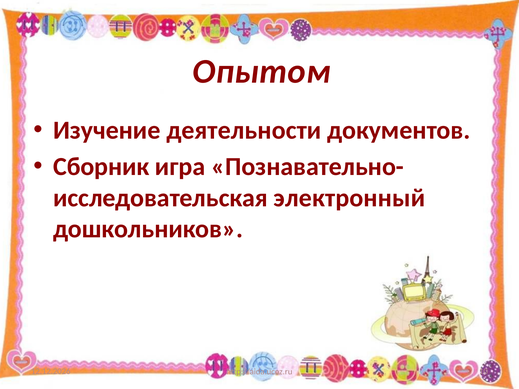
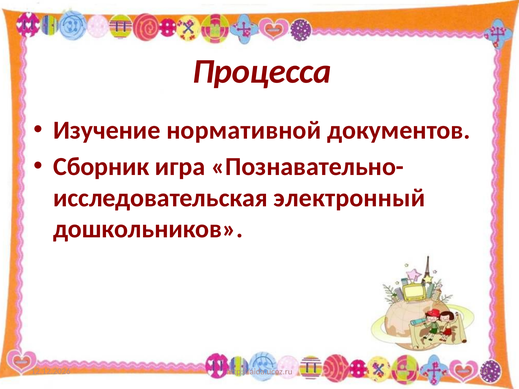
Опытом: Опытом -> Процесса (262, 71)
деятельности: деятельности -> нормативной (244, 130)
